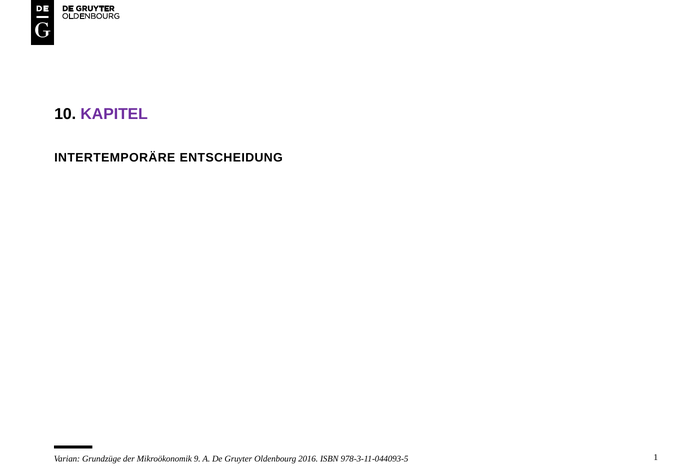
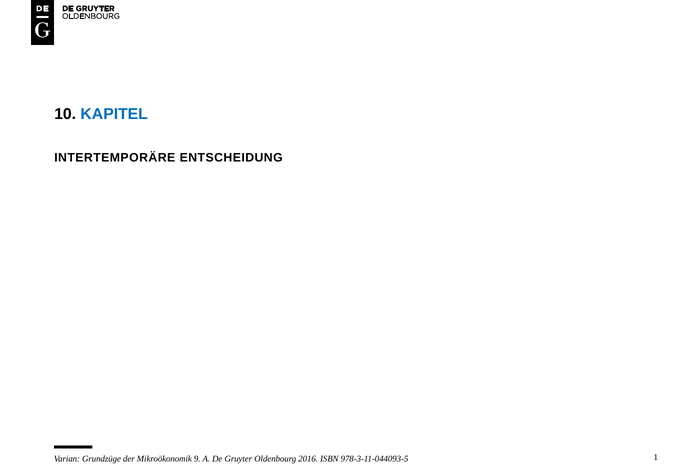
KAPITEL colour: purple -> blue (114, 114)
